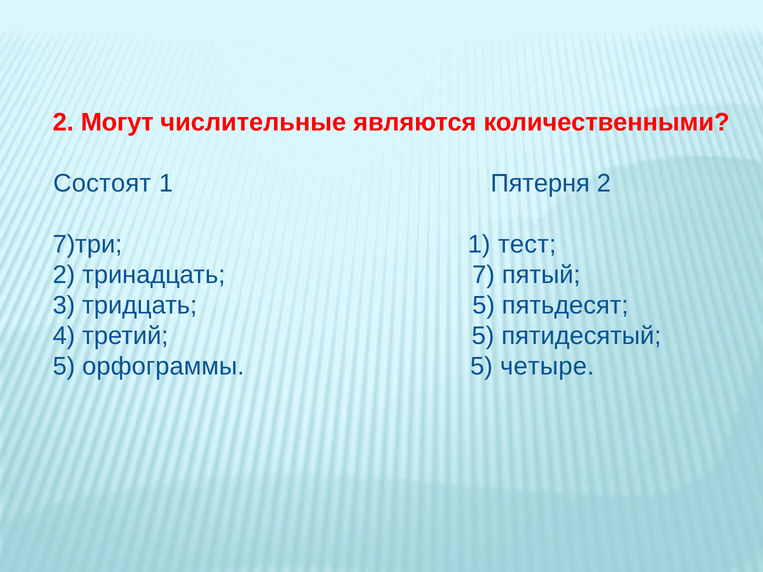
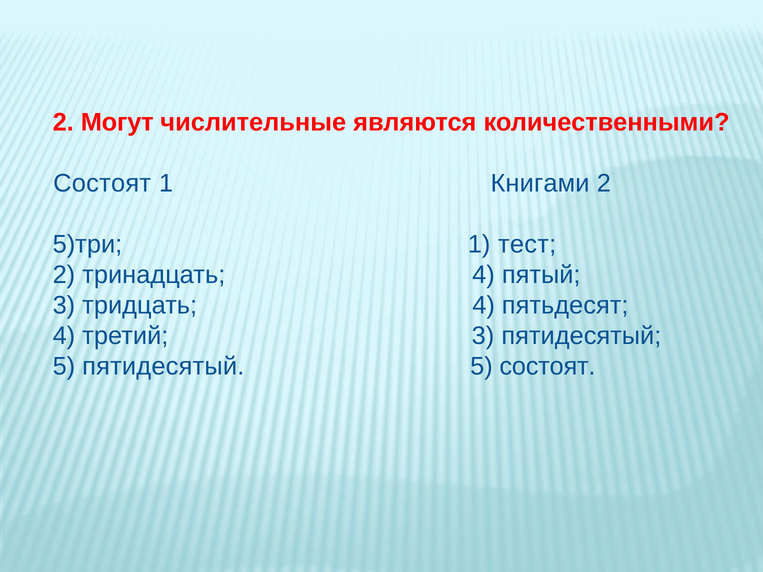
Пятерня: Пятерня -> Книгами (540, 183)
7)три: 7)три -> 5)три (87, 244)
тринадцать 7: 7 -> 4 (484, 275)
тридцать 5: 5 -> 4 (484, 305)
третий 5: 5 -> 3 (483, 336)
5 орфограммы: орфограммы -> пятидесятый (163, 366)
5 четыре: четыре -> состоят (547, 366)
